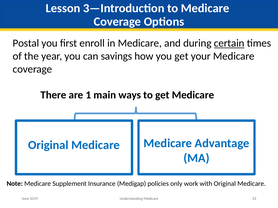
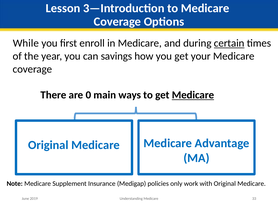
Postal: Postal -> While (26, 43)
1: 1 -> 0 (88, 95)
Medicare underline: none -> present (193, 95)
